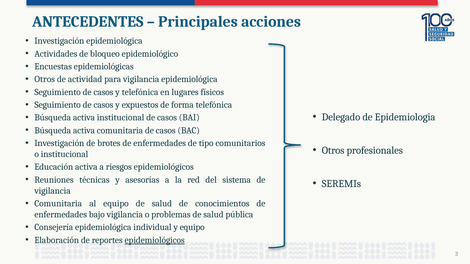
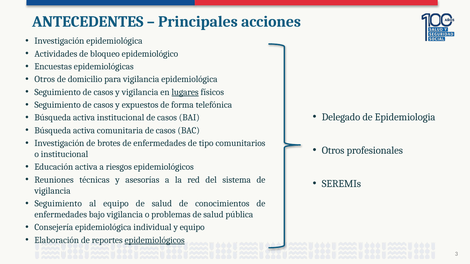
actividad: actividad -> domicilio (85, 79)
y telefónica: telefónica -> vigilancia (140, 92)
lugares underline: none -> present (185, 92)
Comunitaria: Comunitaria -> Seguimiento (58, 204)
